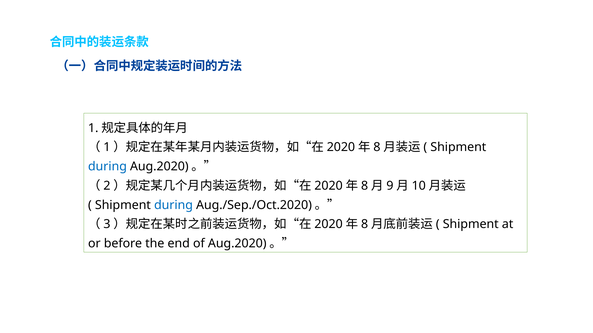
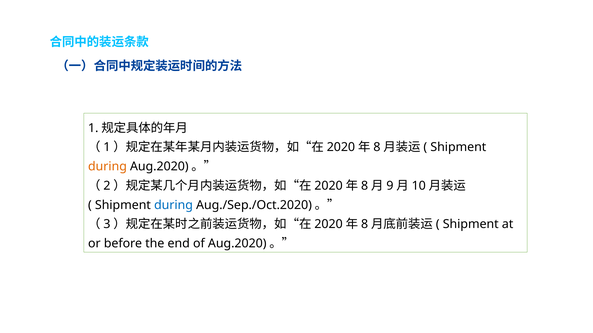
during colour: blue -> orange (107, 167)
